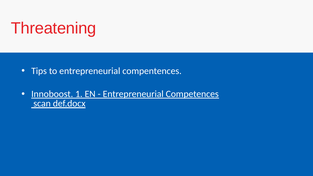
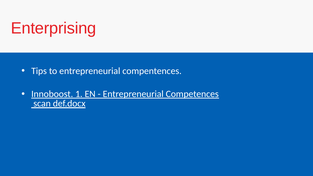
Threatening: Threatening -> Enterprising (54, 28)
